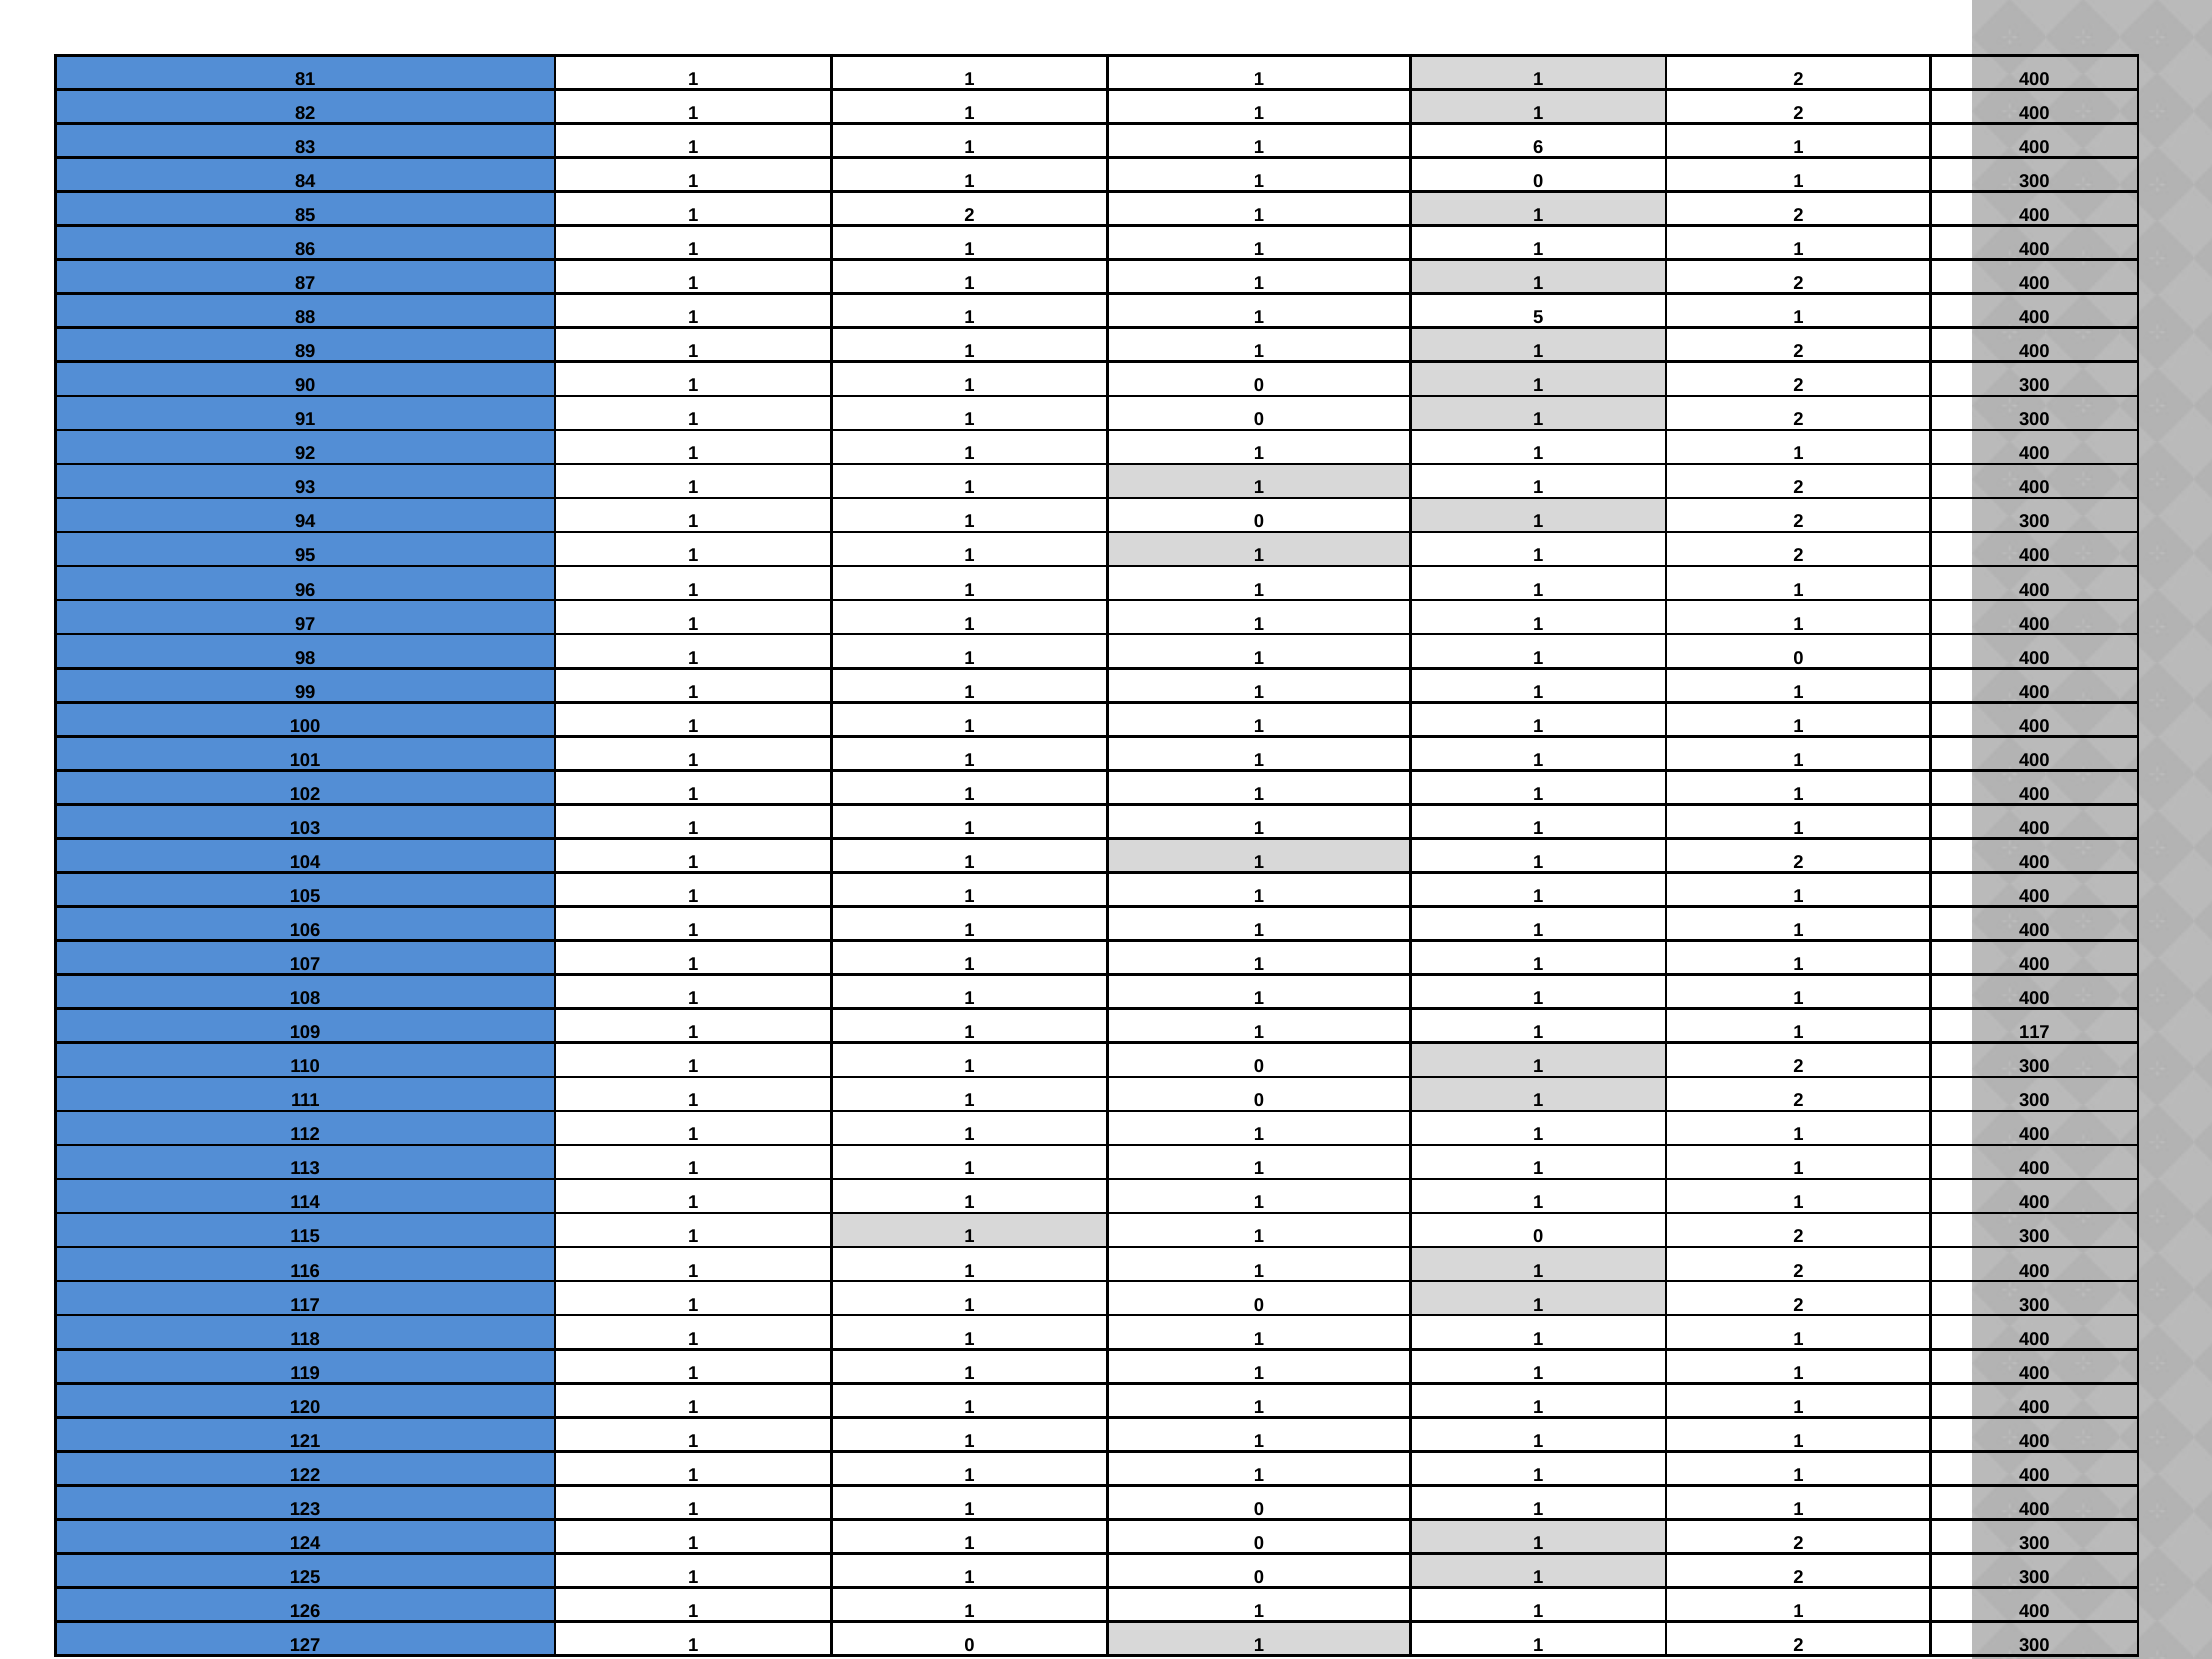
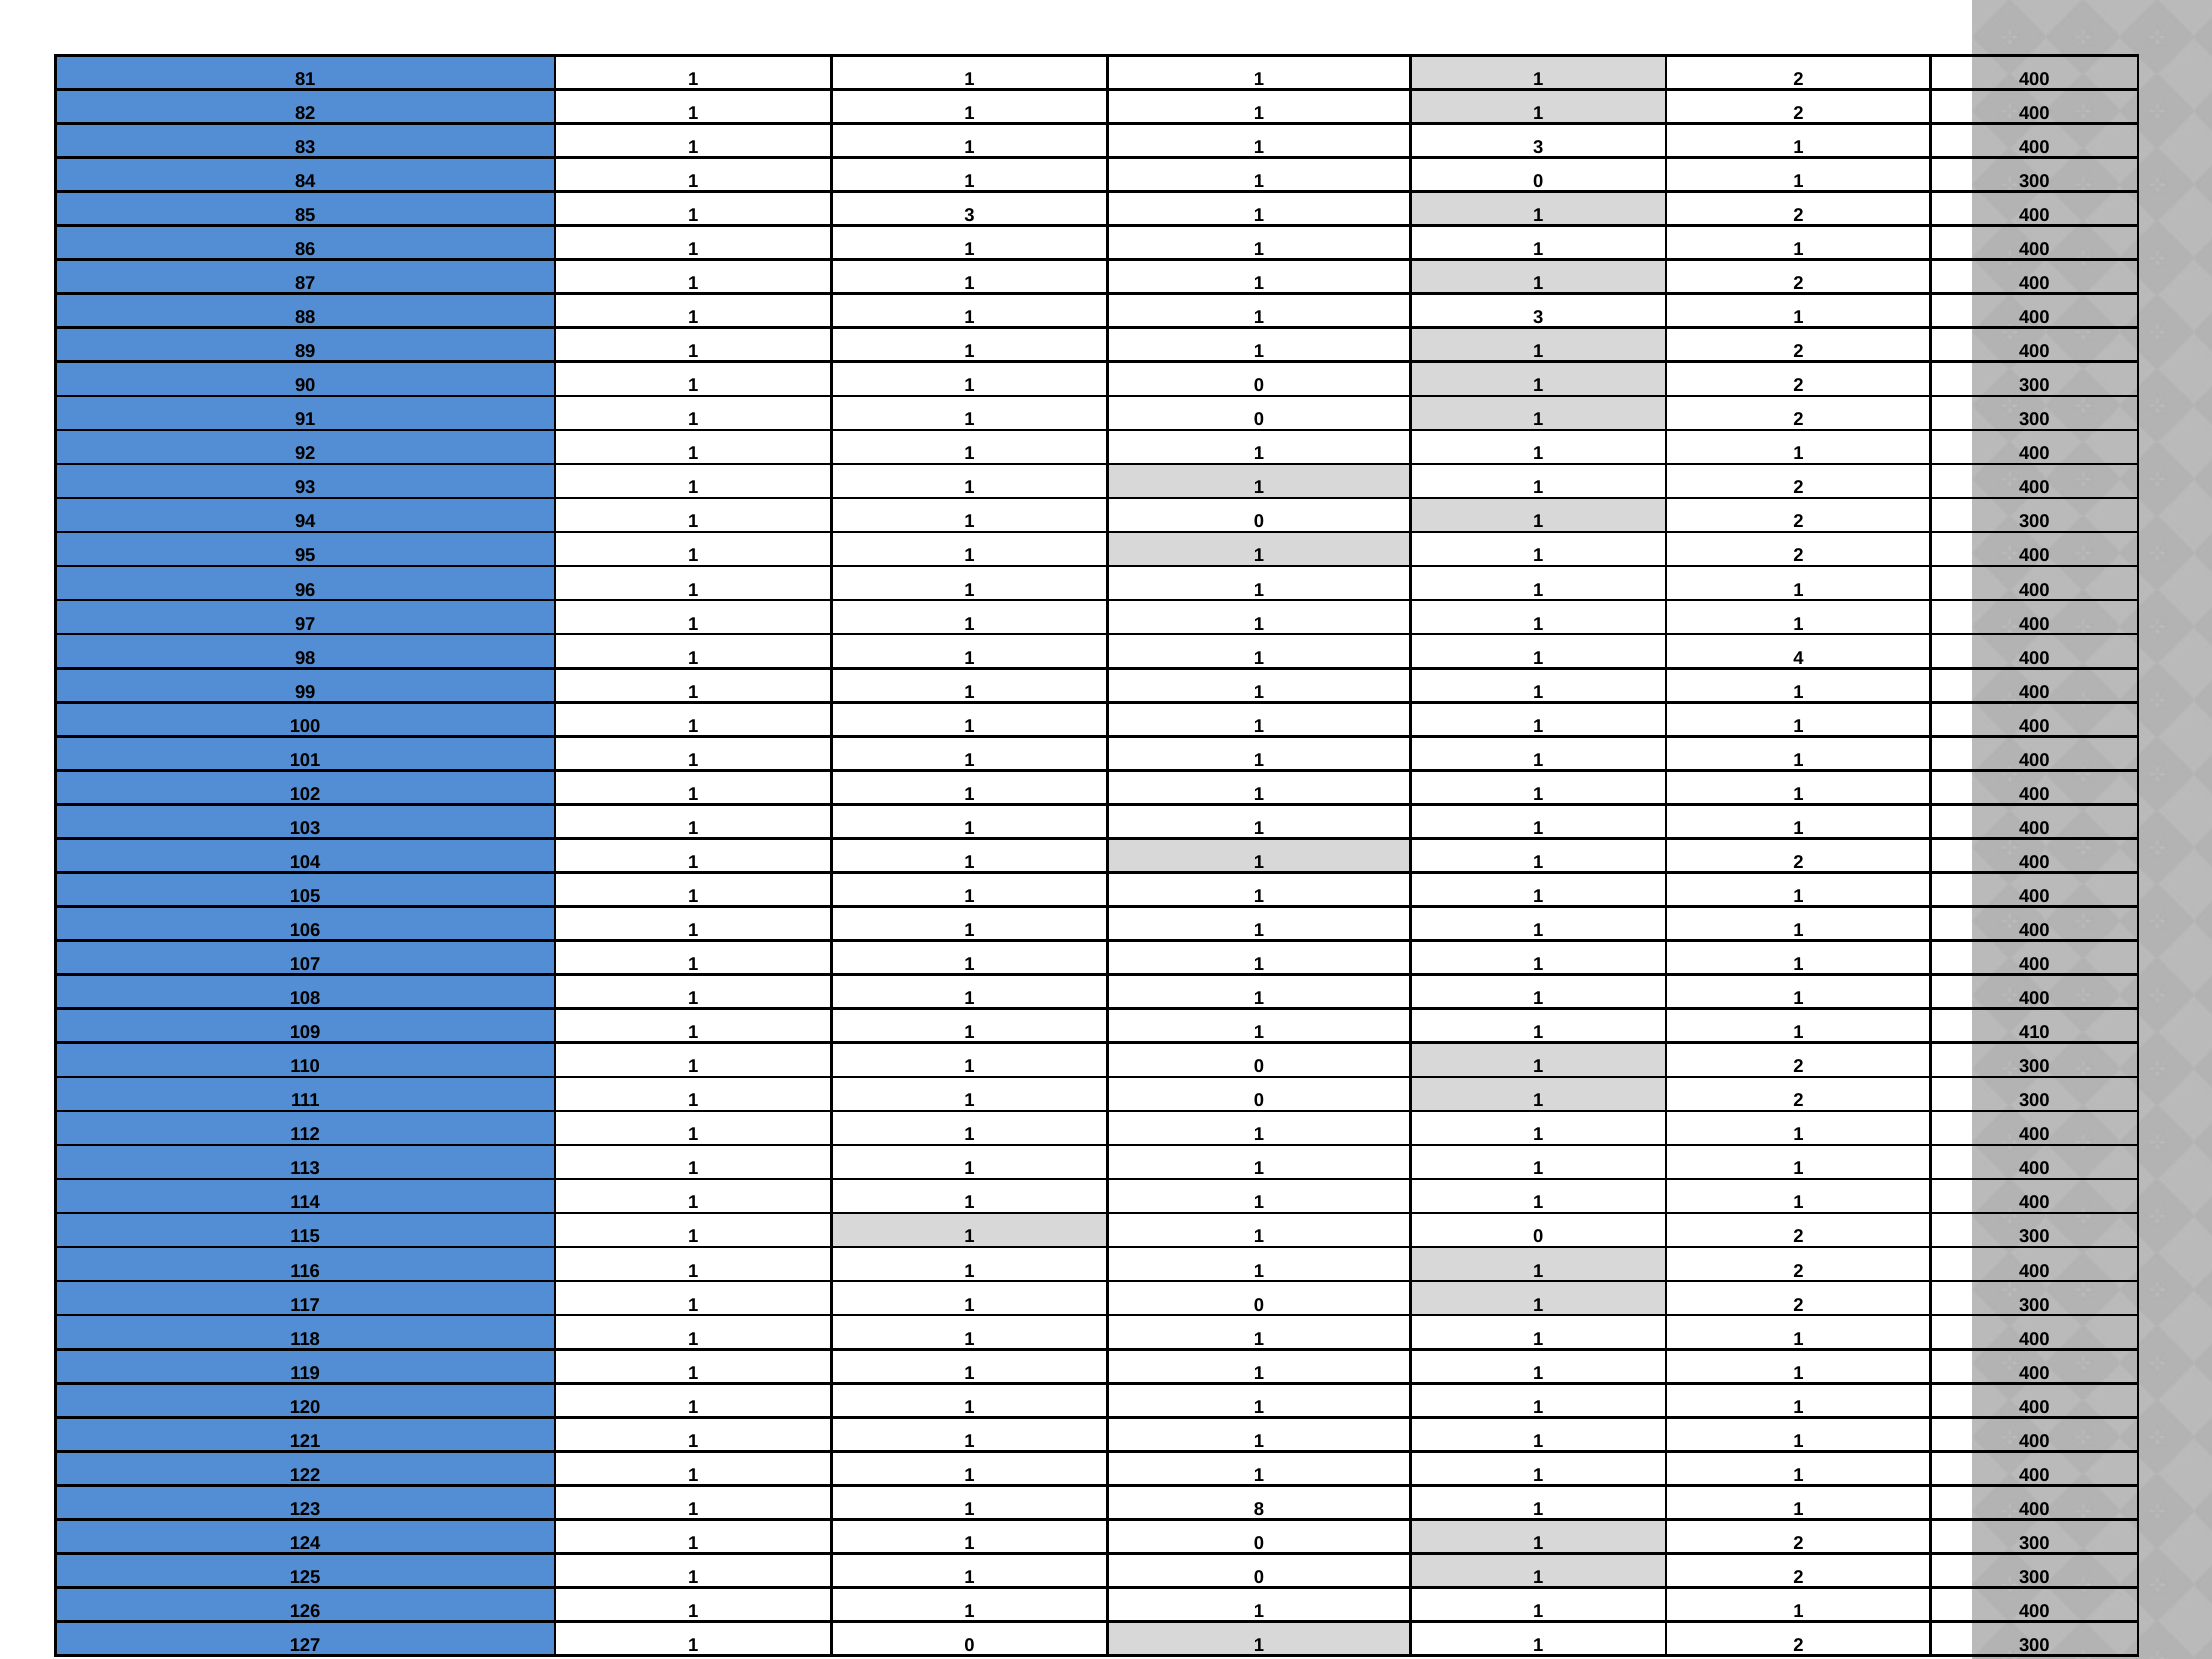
6: 6 -> 3 (1538, 147)
85 1 2: 2 -> 3 (970, 215)
5: 5 -> 3 (1538, 318)
0: 0 -> 4 (1799, 658)
1 117: 117 -> 410 (2034, 1033)
123 1 1 0: 0 -> 8 (1259, 1509)
